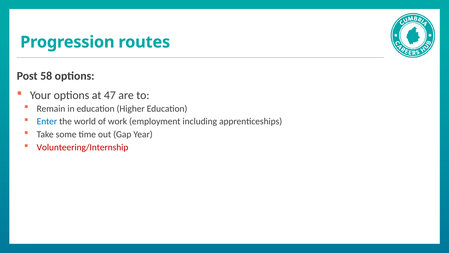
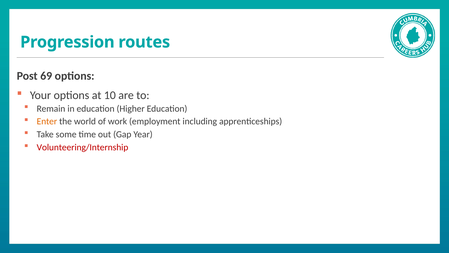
58: 58 -> 69 (46, 76)
47: 47 -> 10 (110, 95)
Enter colour: blue -> orange (47, 121)
